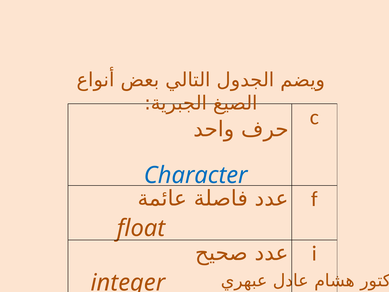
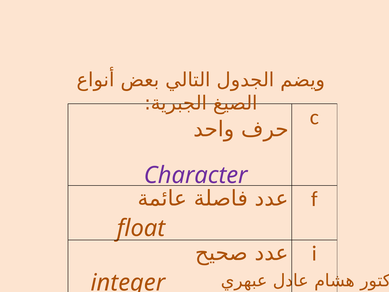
Character colour: blue -> purple (196, 175)
